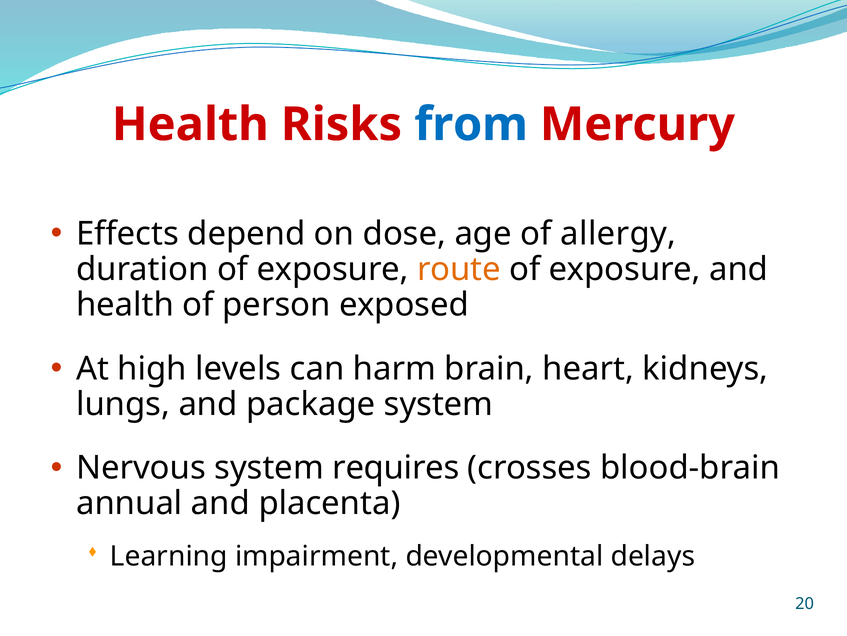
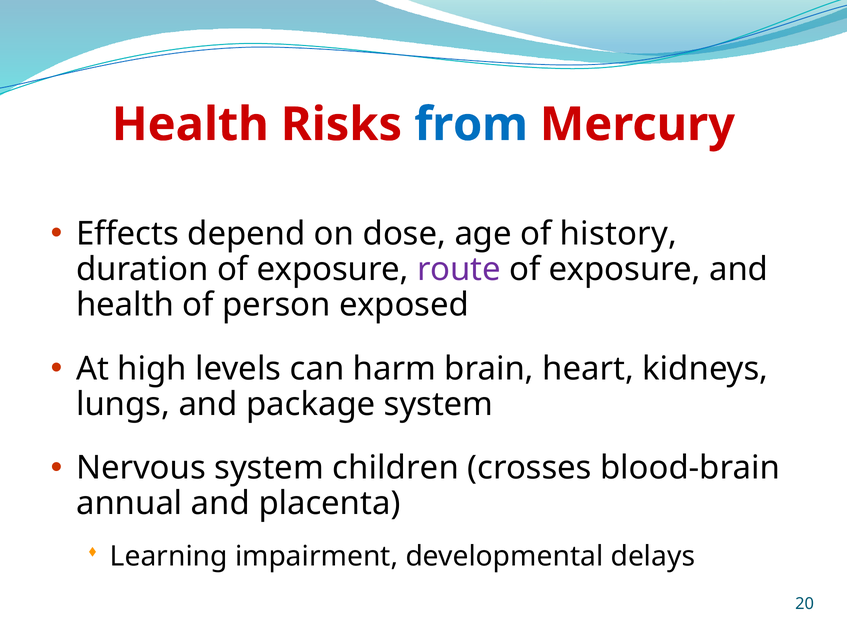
allergy: allergy -> history (618, 233)
route colour: orange -> purple (459, 269)
requires: requires -> children (396, 467)
